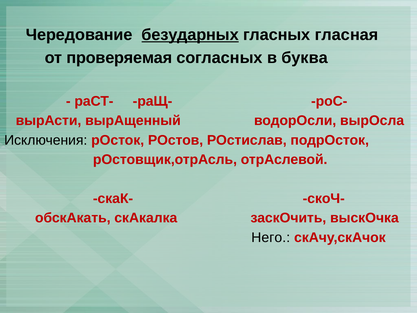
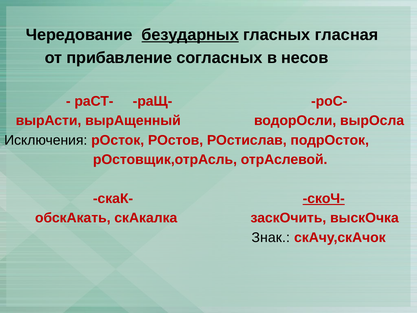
проверяемая: проверяемая -> прибавление (119, 58)
буква: буква -> несов (305, 58)
скоЧ- underline: none -> present (324, 198)
Него: Него -> Знак (271, 237)
